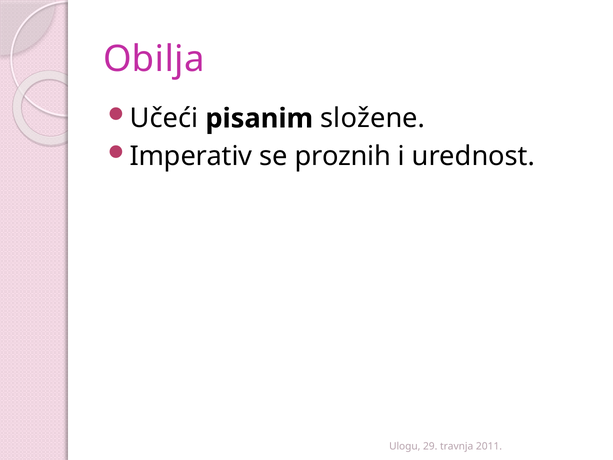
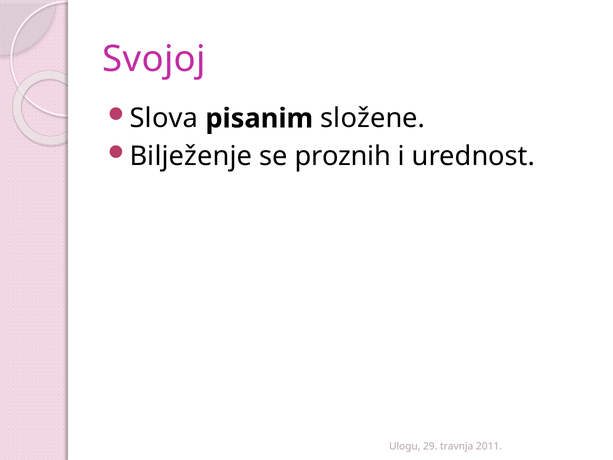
Obilja: Obilja -> Svojoj (154, 59)
Učeći: Učeći -> Slova (164, 118)
Imperativ: Imperativ -> Bilježenje (191, 156)
